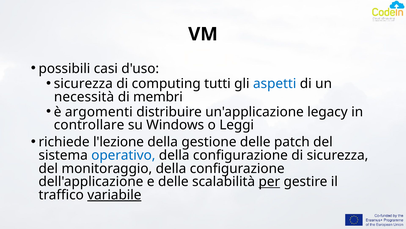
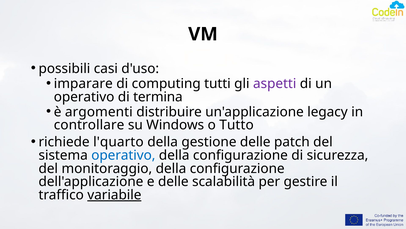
sicurezza: sicurezza -> imparare (83, 83)
aspetti colour: blue -> purple (275, 83)
necessità: necessità -> operativo (84, 97)
membri: membri -> termina (158, 97)
Leggi: Leggi -> Tutto (237, 125)
l'lezione: l'lezione -> l'quarto (118, 142)
per underline: present -> none (269, 181)
